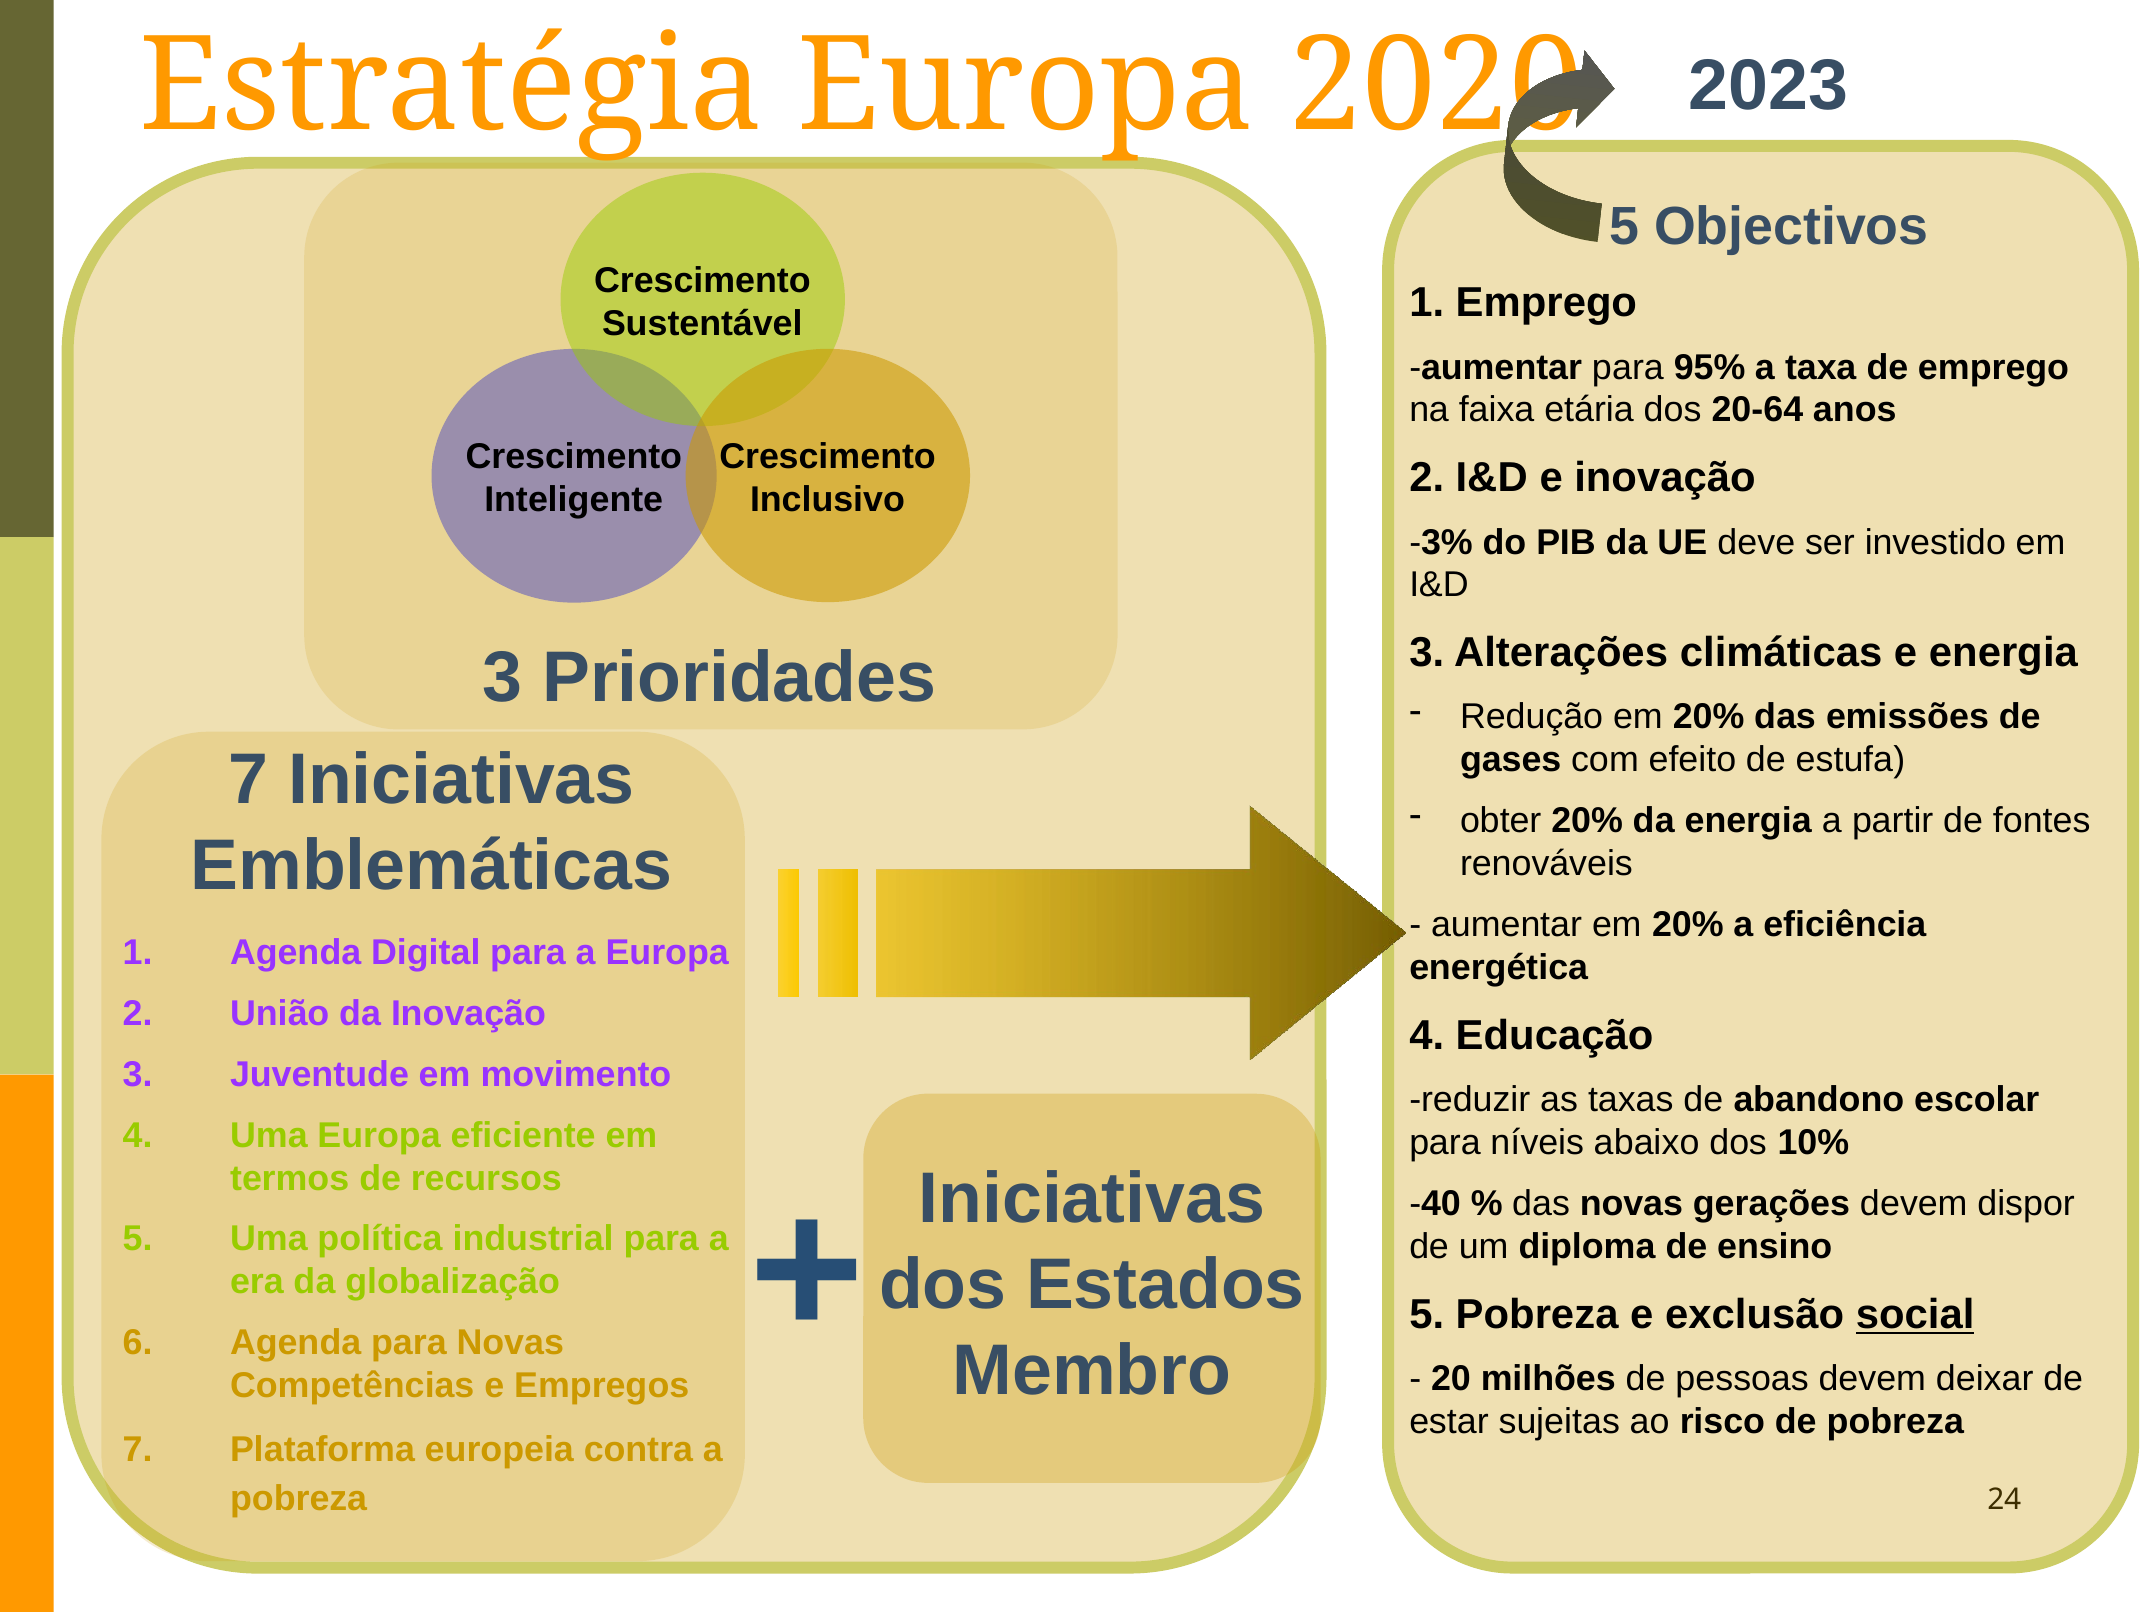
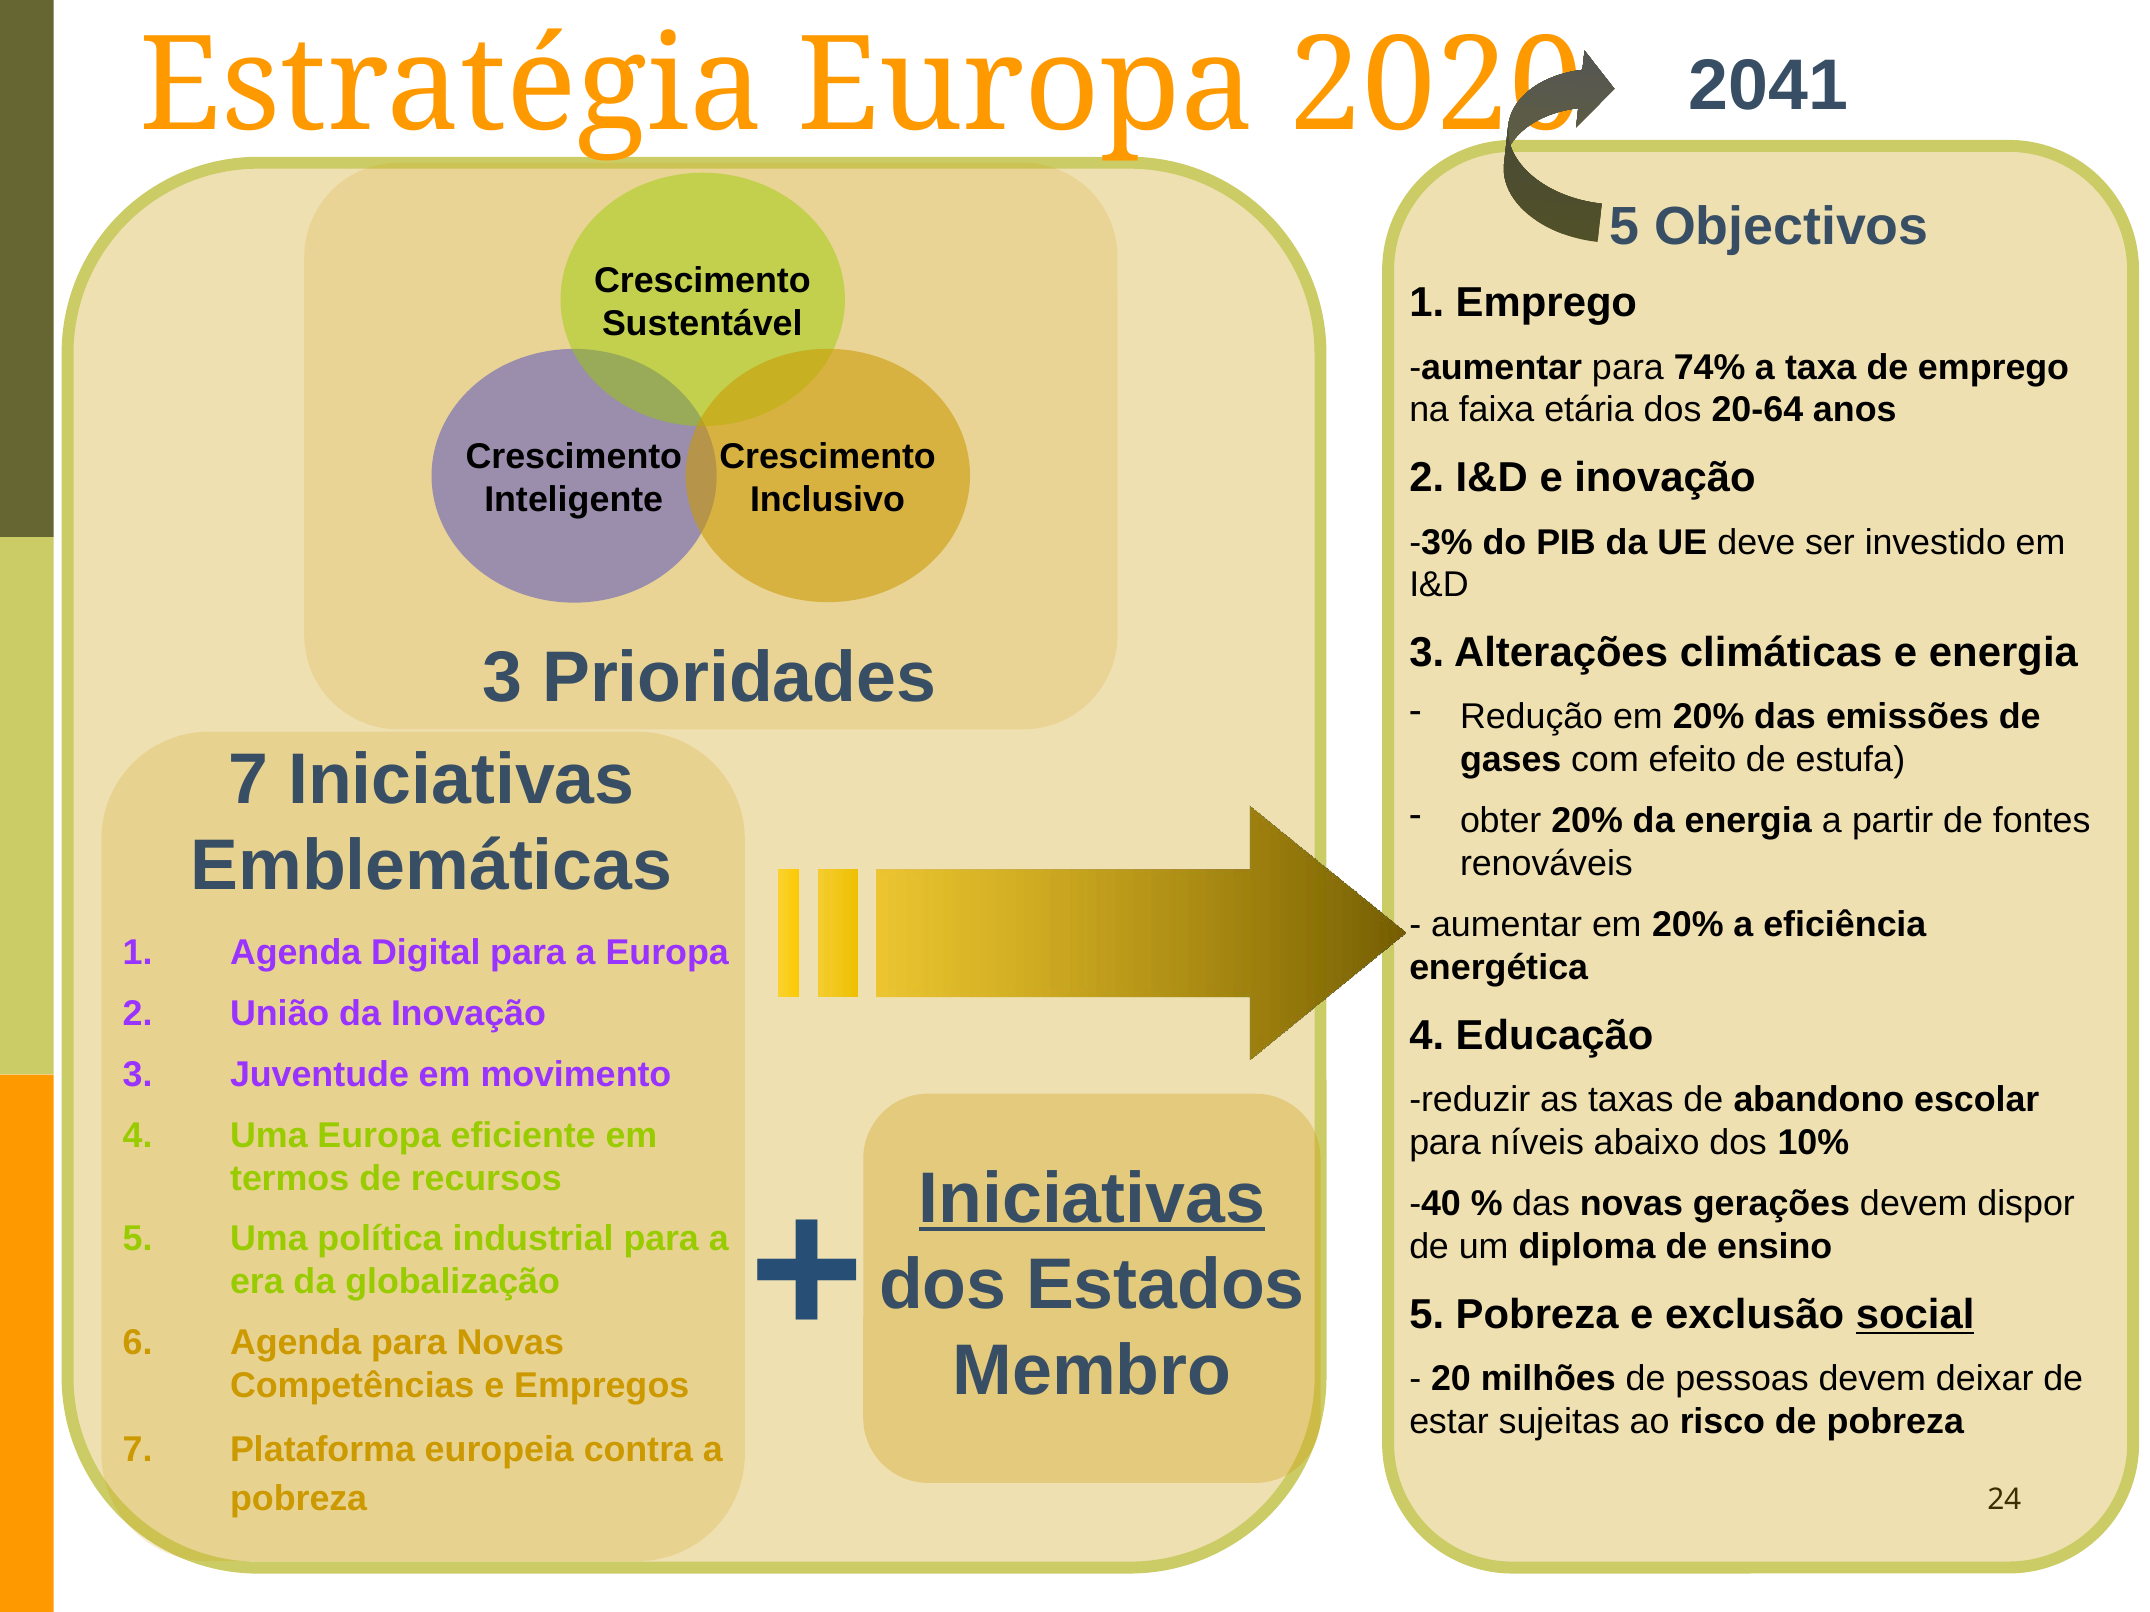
2023: 2023 -> 2041 (1769, 86)
95%: 95% -> 74% (1710, 367)
Iniciativas underline: none -> present (1092, 1199)
